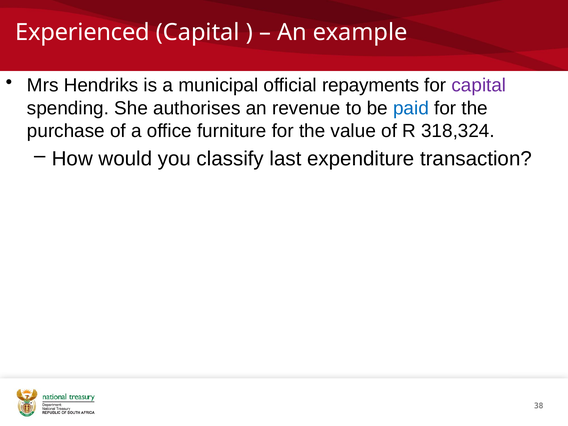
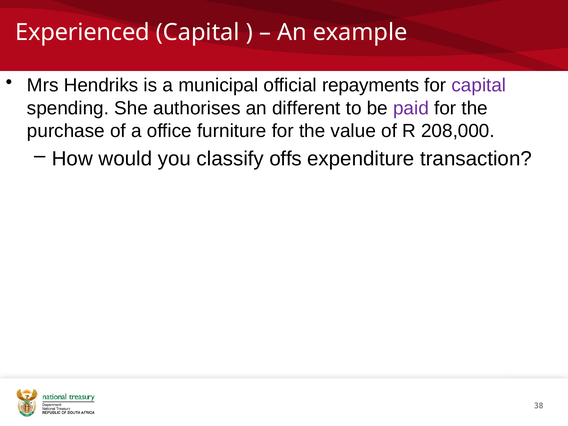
revenue: revenue -> different (306, 108)
paid colour: blue -> purple (411, 108)
318,324: 318,324 -> 208,000 (458, 131)
last: last -> offs (286, 159)
